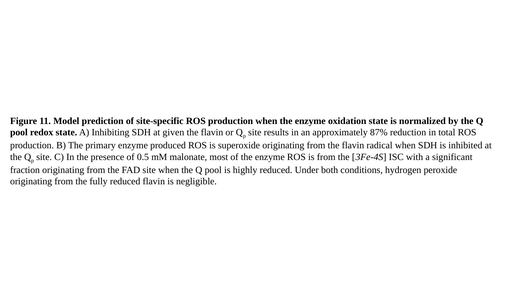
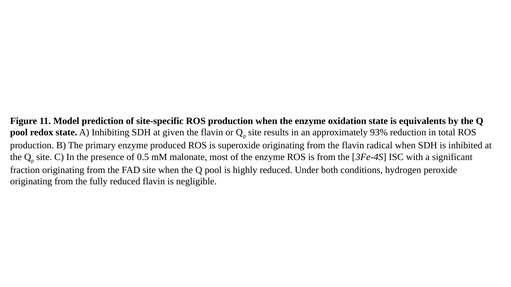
normalized: normalized -> equivalents (422, 121)
87%: 87% -> 93% (379, 133)
